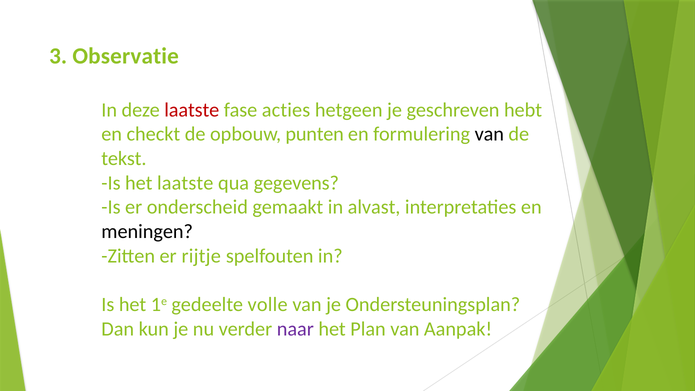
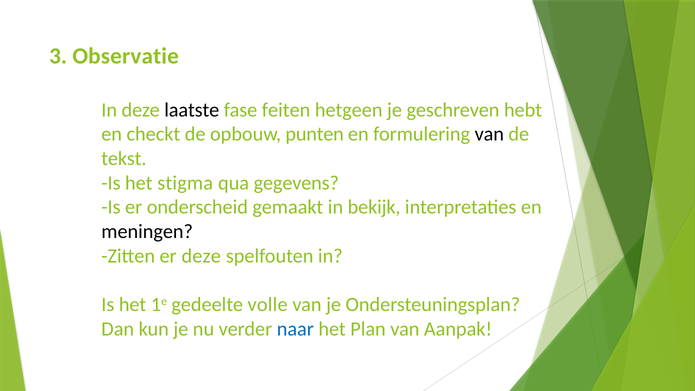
laatste colour: red -> black (192, 110)
acties: acties -> feiten (286, 110)
het laatste: laatste -> stigma (185, 183)
alvast: alvast -> bekijk (374, 207)
er rijtje: rijtje -> deze (201, 256)
naar colour: purple -> blue (295, 329)
